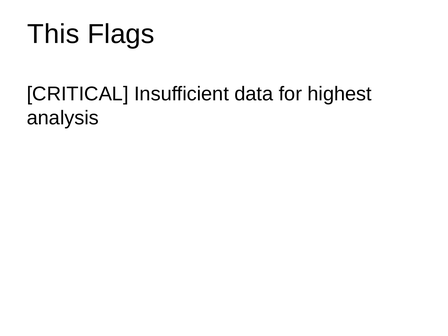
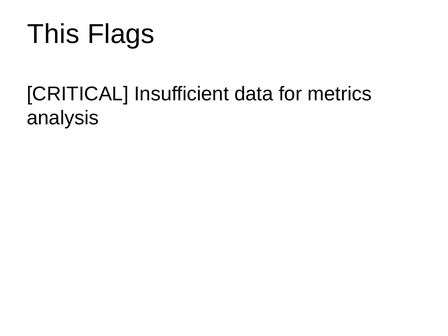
highest: highest -> metrics (340, 94)
